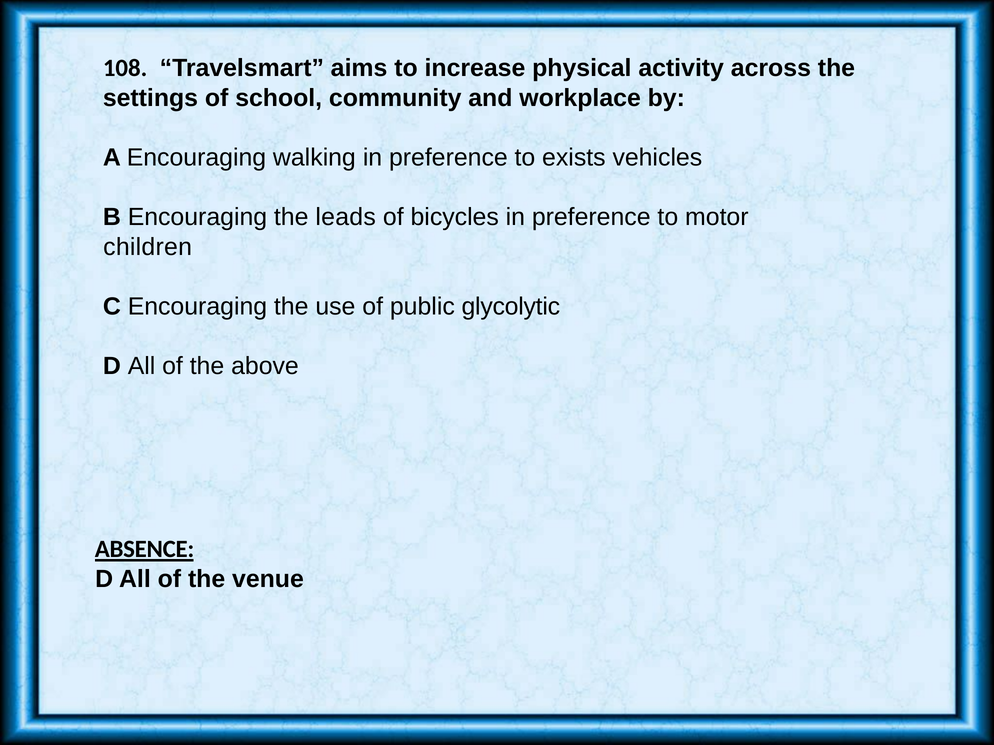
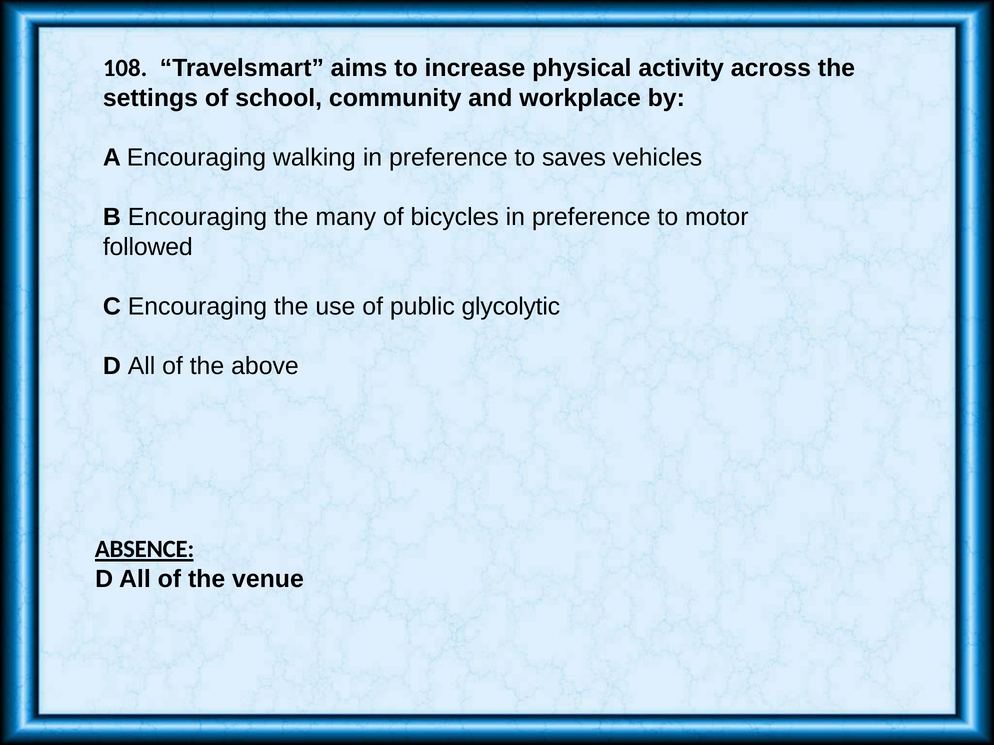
exists: exists -> saves (574, 158)
leads: leads -> many (346, 217)
children: children -> followed (148, 247)
